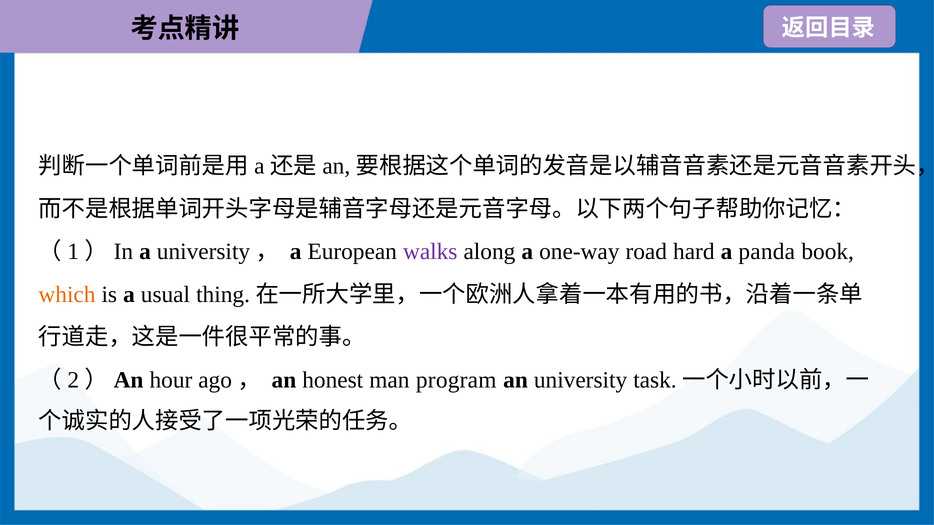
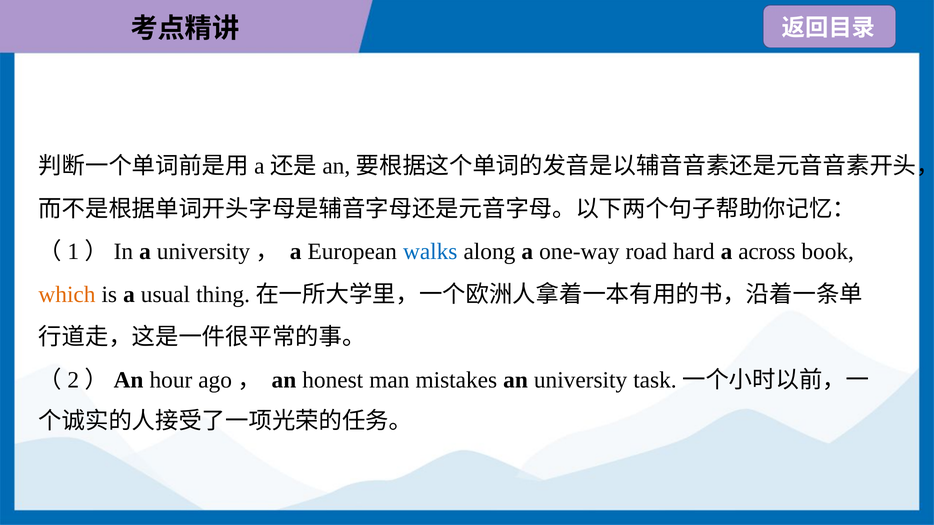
walks colour: purple -> blue (430, 252)
panda: panda -> across (767, 252)
program: program -> mistakes (456, 380)
